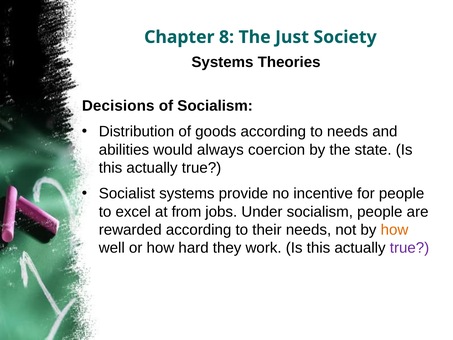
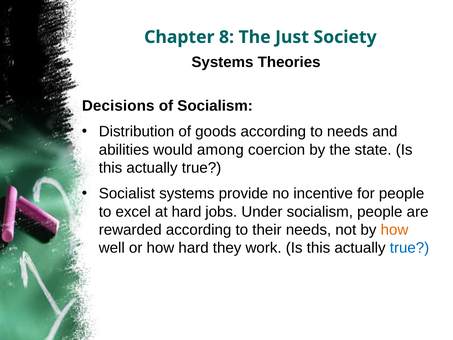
always: always -> among (220, 150)
at from: from -> hard (187, 212)
true colour: purple -> blue (410, 248)
